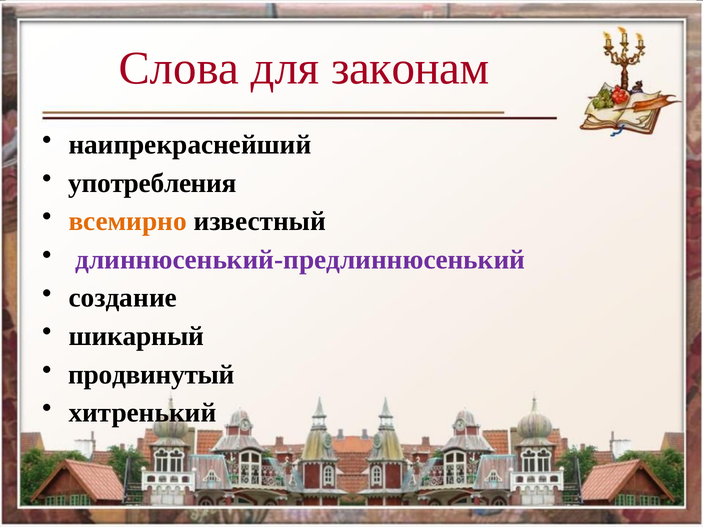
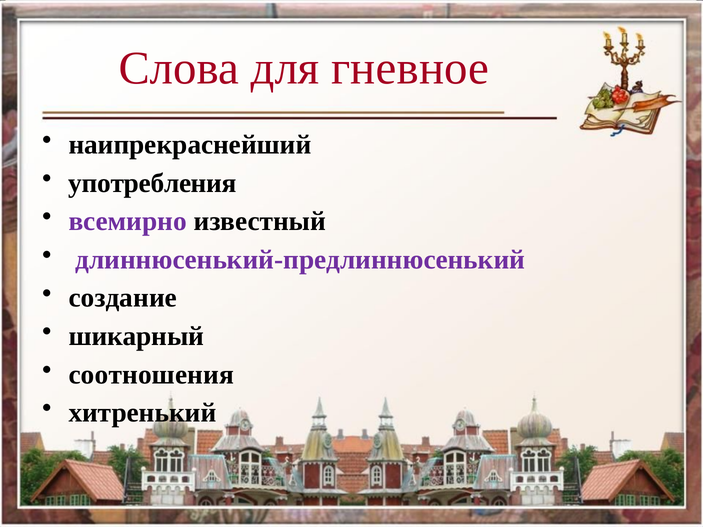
законам: законам -> гневное (410, 68)
всемирно colour: orange -> purple (128, 221)
продвинутый: продвинутый -> соотношения (151, 375)
